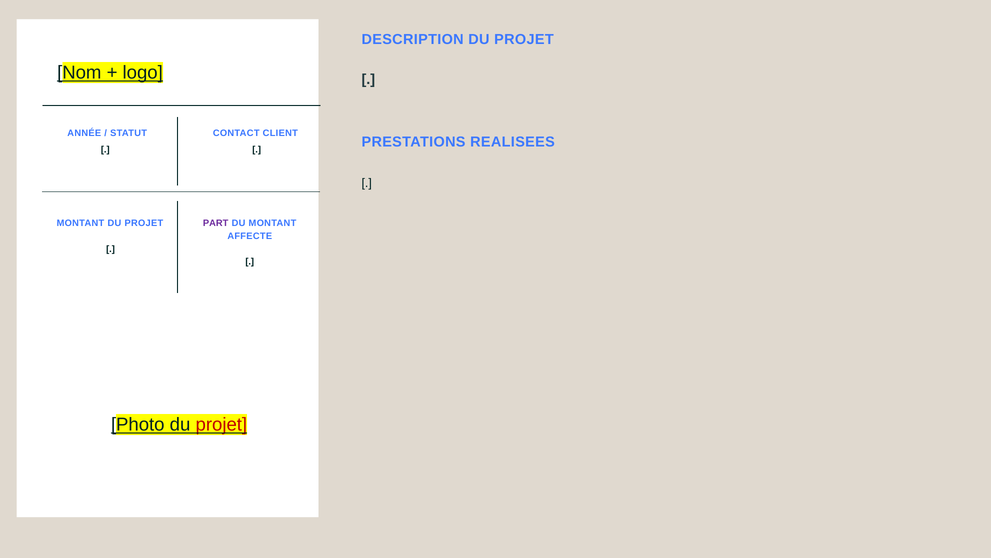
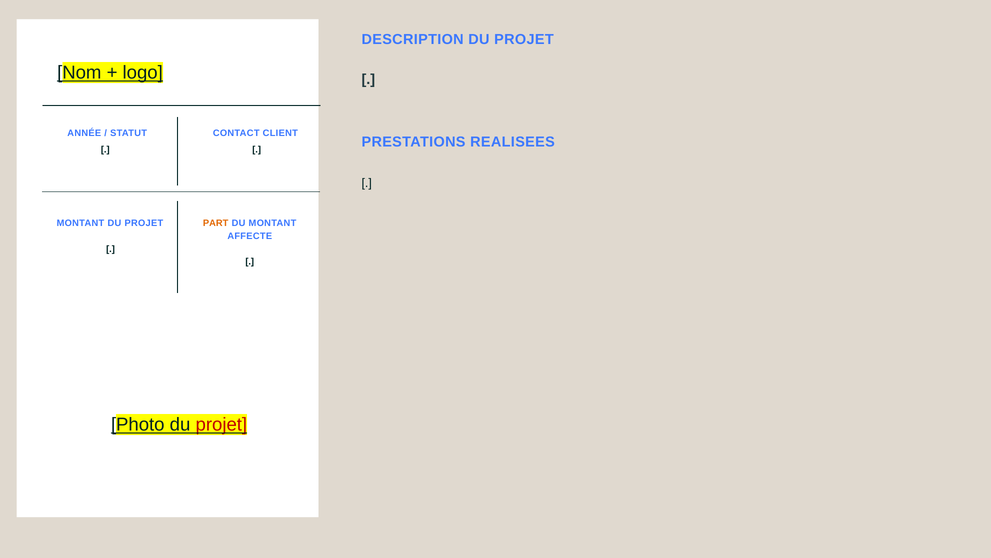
PART colour: purple -> orange (216, 223)
